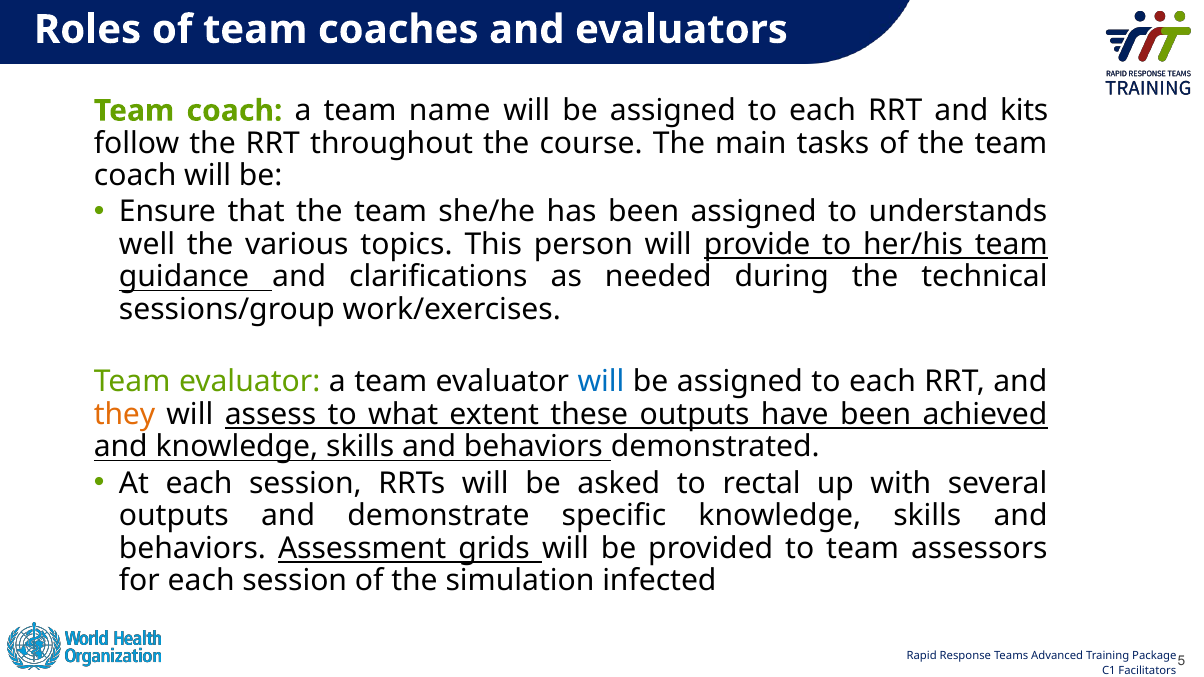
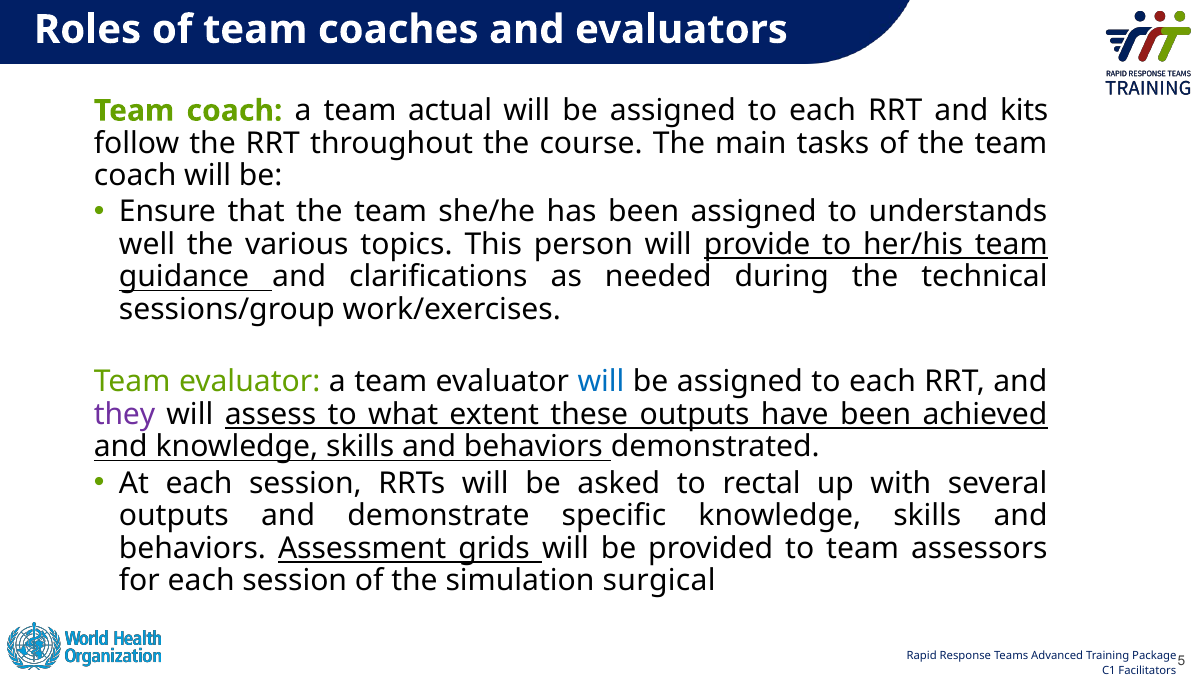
name: name -> actual (450, 111)
they colour: orange -> purple (124, 415)
infected: infected -> surgical (659, 581)
